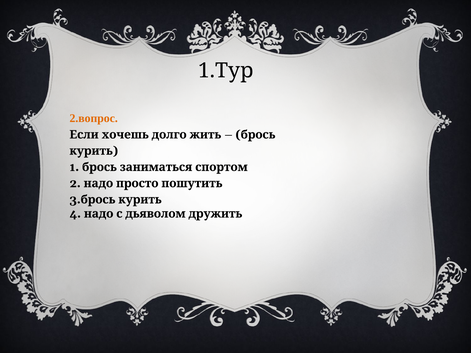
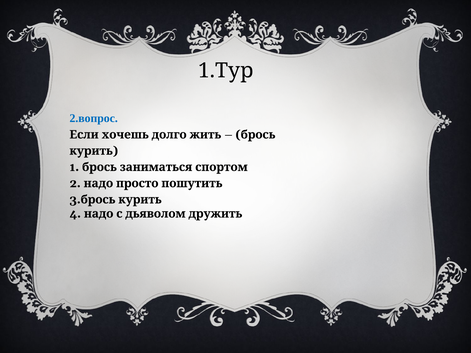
2.вопрос colour: orange -> blue (94, 118)
